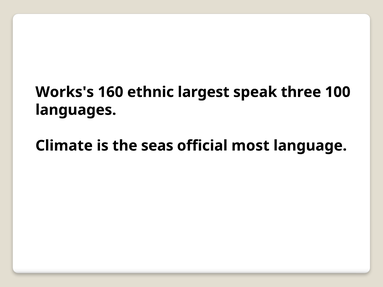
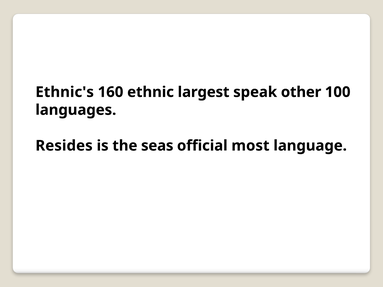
Works's: Works's -> Ethnic's (65, 92)
three: three -> other (301, 92)
Climate: Climate -> Resides (64, 146)
